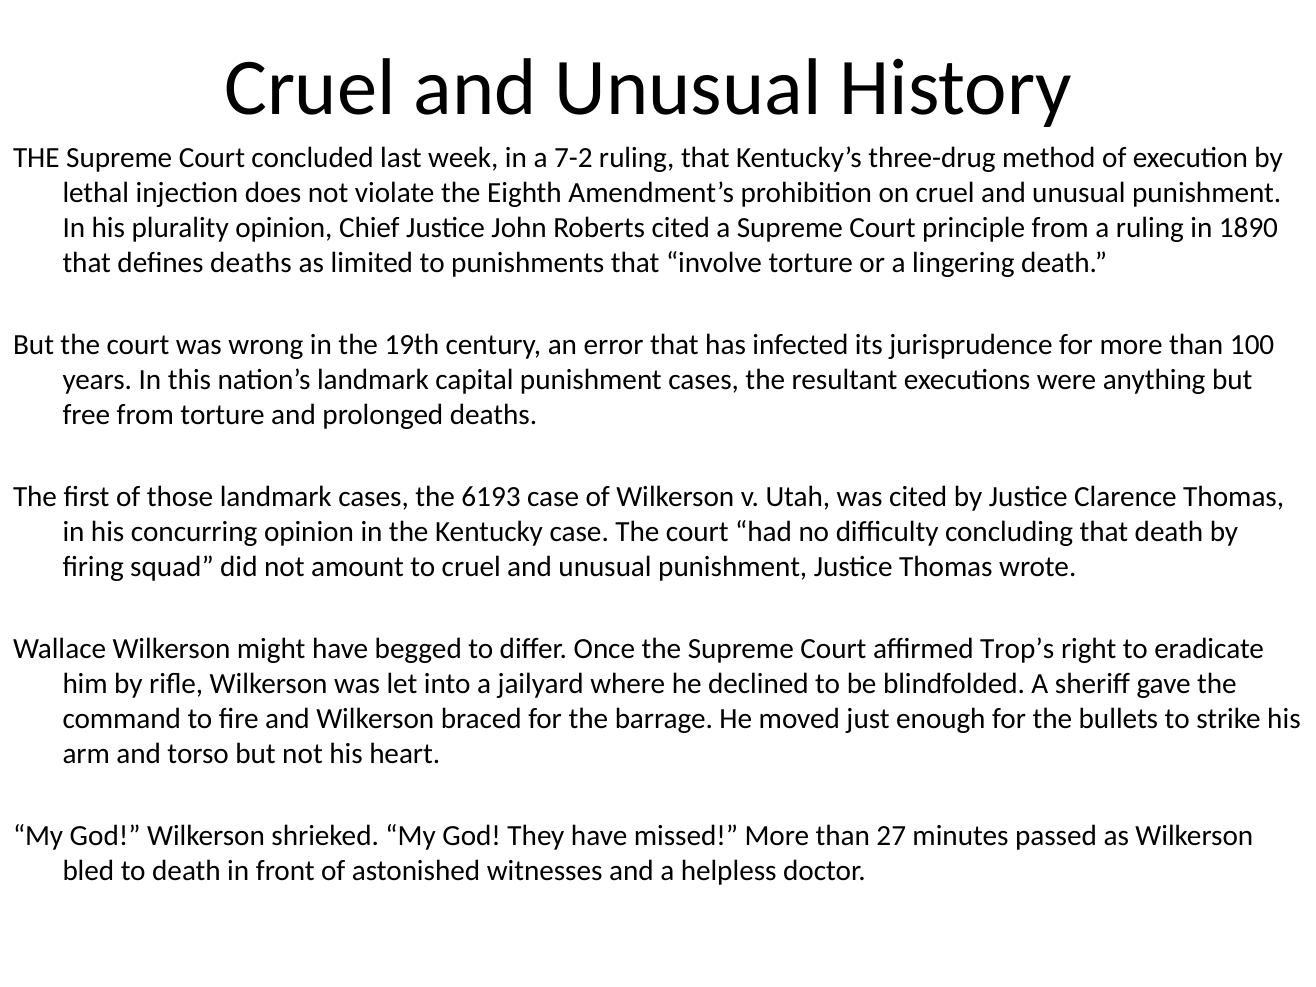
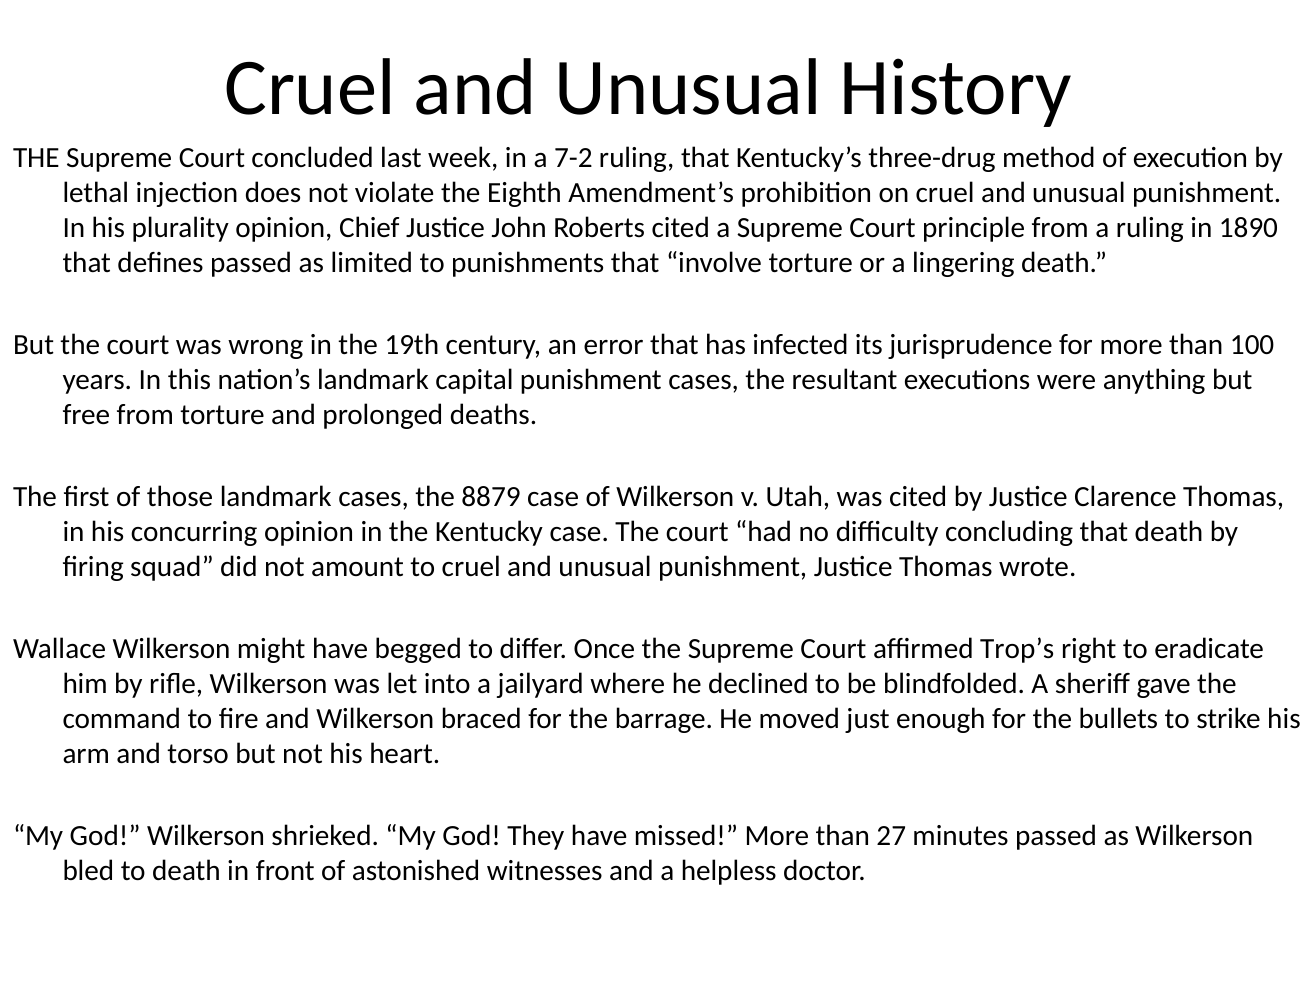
defines deaths: deaths -> passed (251, 263)
6193: 6193 -> 8879 (491, 497)
